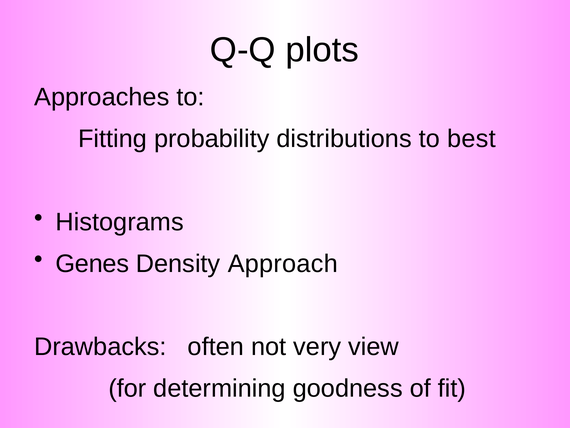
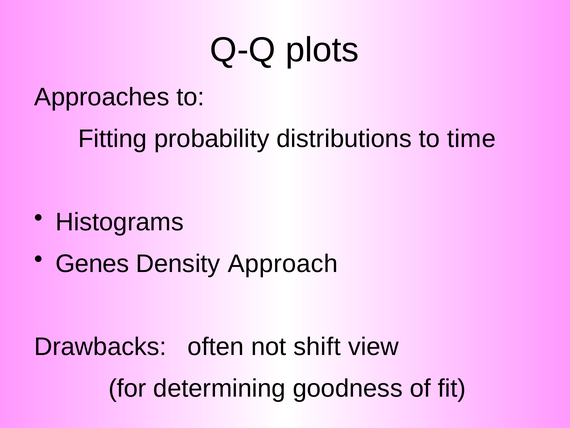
best: best -> time (471, 139)
very: very -> shift (317, 347)
